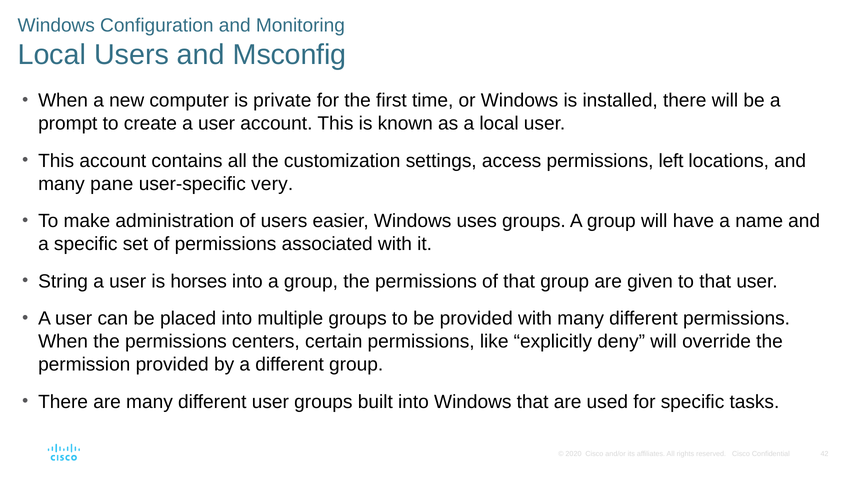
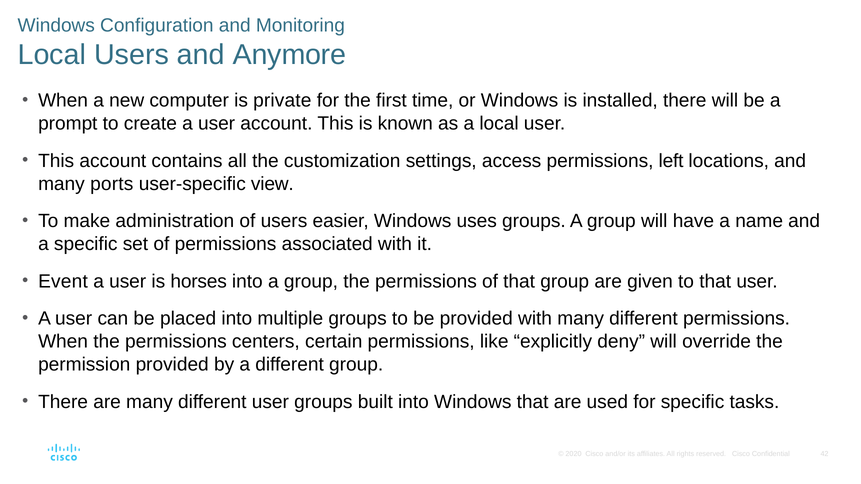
Msconfig: Msconfig -> Anymore (290, 55)
pane: pane -> ports (112, 184)
very: very -> view (272, 184)
String: String -> Event (63, 281)
